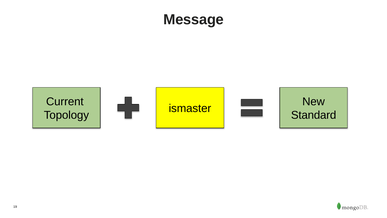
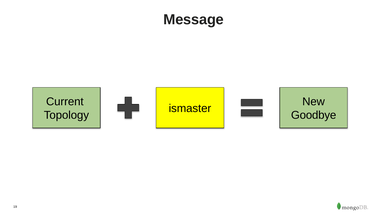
Standard: Standard -> Goodbye (314, 115)
